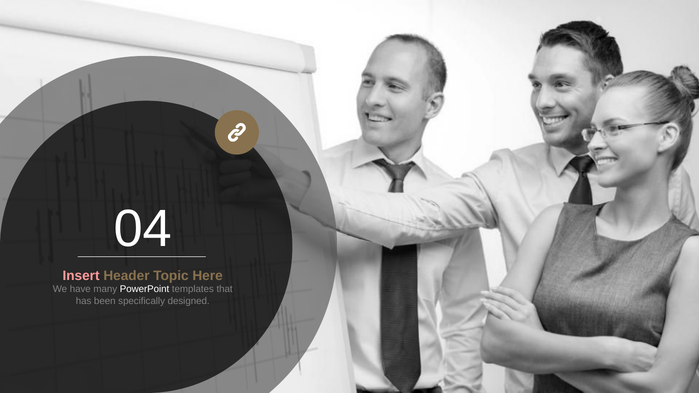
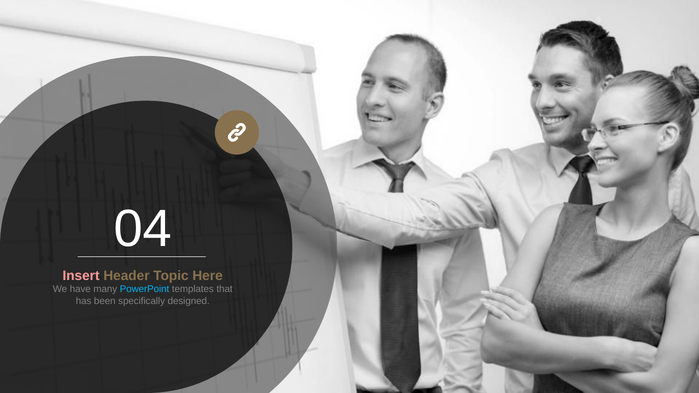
PowerPoint colour: white -> light blue (145, 289)
